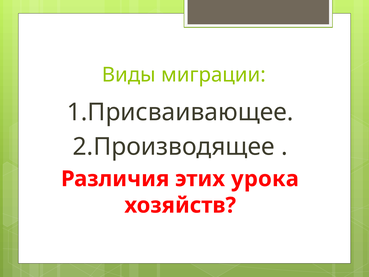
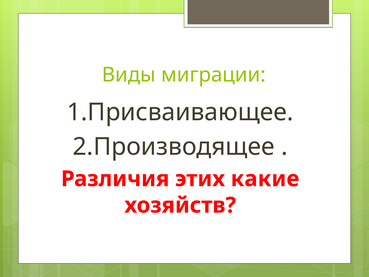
урока: урока -> какие (265, 179)
